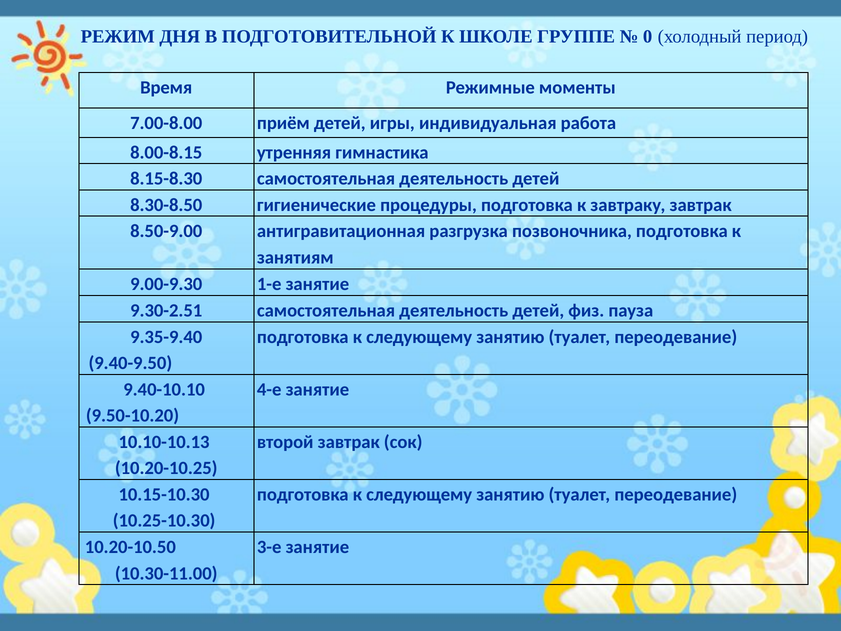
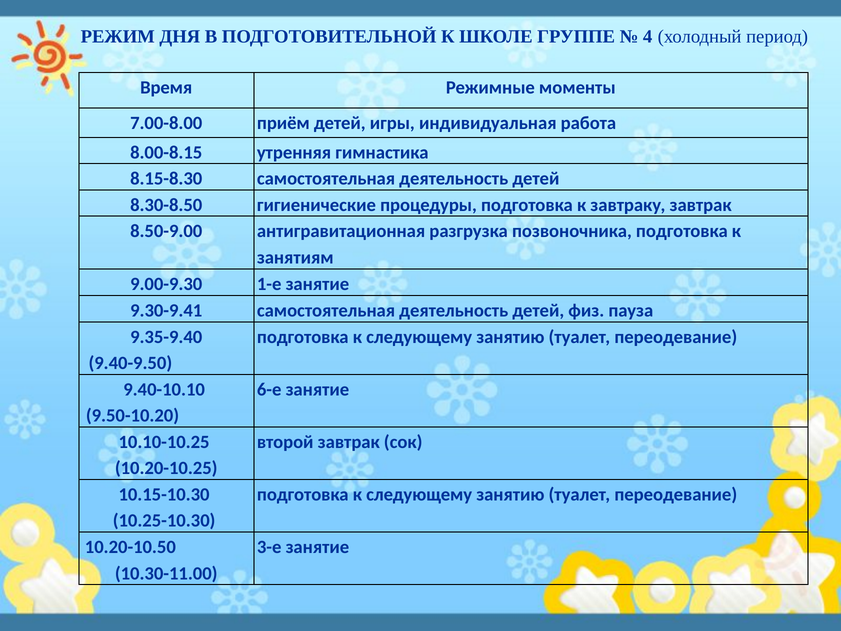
0: 0 -> 4 (648, 37)
9.30-2.51: 9.30-2.51 -> 9.30-9.41 (166, 310)
4-е: 4-е -> 6-е (269, 389)
10.10-10.13: 10.10-10.13 -> 10.10-10.25 (164, 442)
